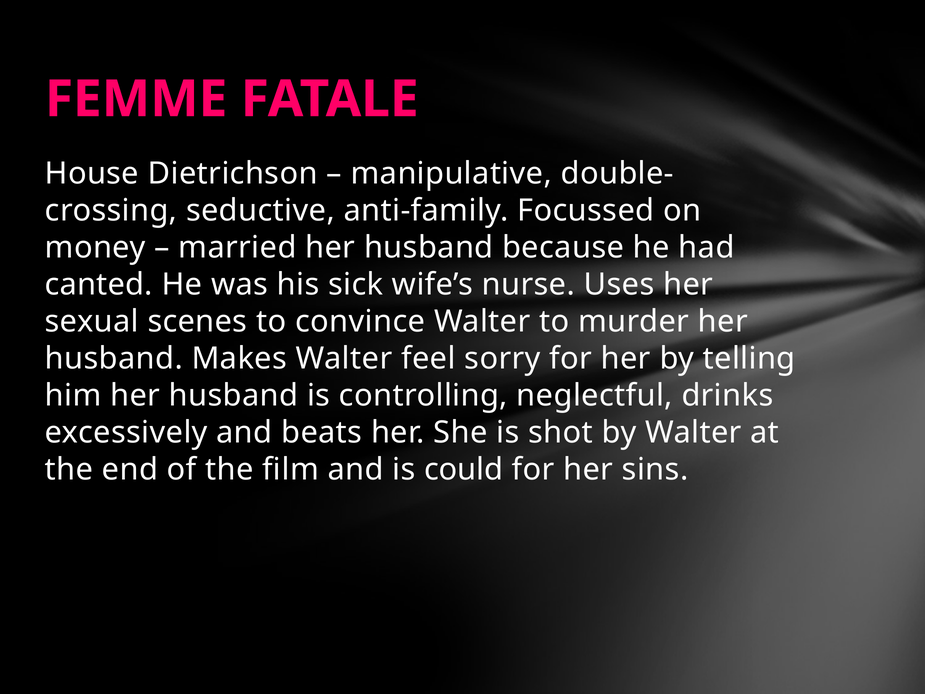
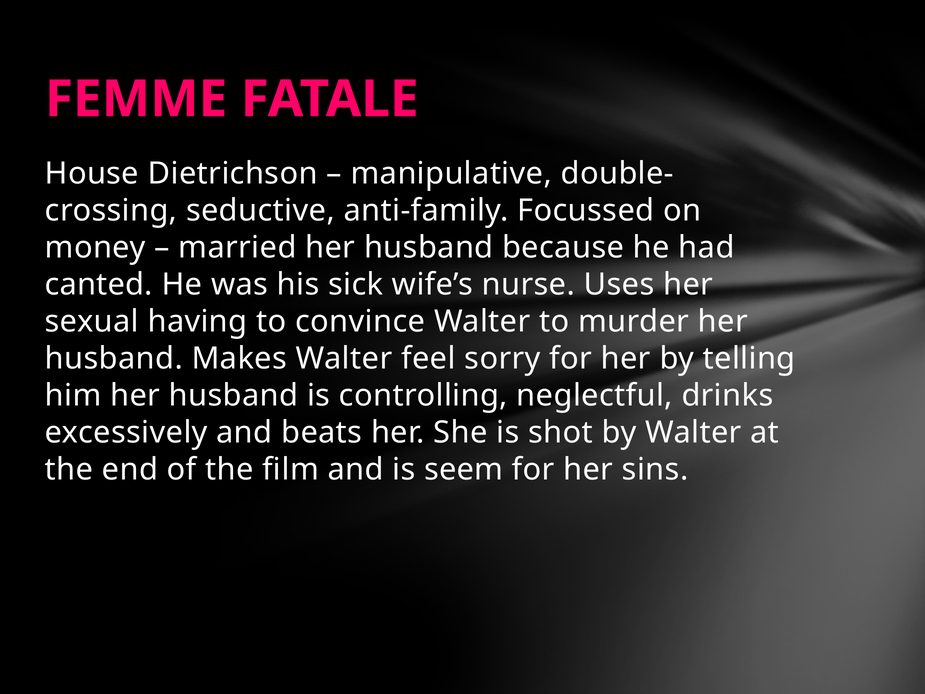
scenes: scenes -> having (197, 321)
could: could -> seem (464, 469)
